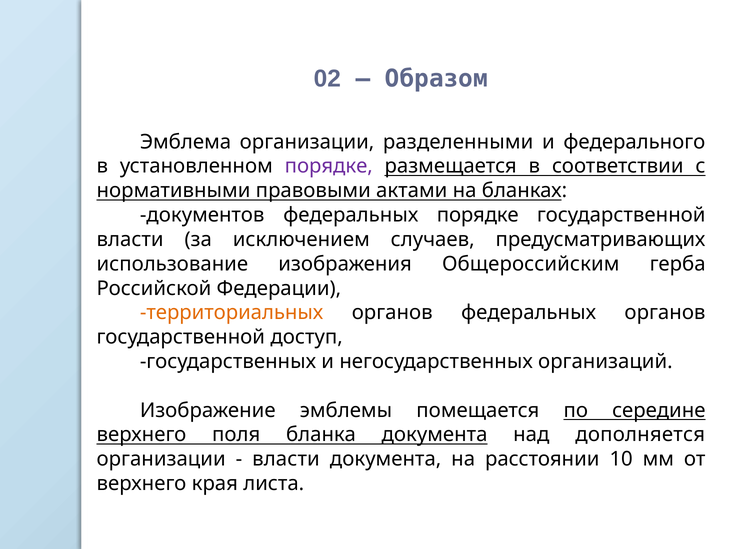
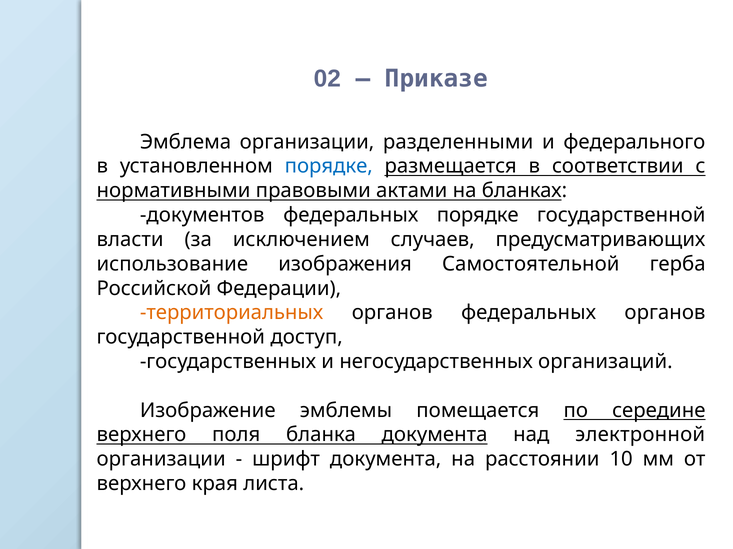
Образом: Образом -> Приказе (436, 79)
порядке colour: purple -> blue (329, 166)
Общероссийским: Общероссийским -> Самостоятельной (531, 264)
дополняется: дополняется -> электронной (640, 435)
власти: власти -> шрифт (286, 460)
